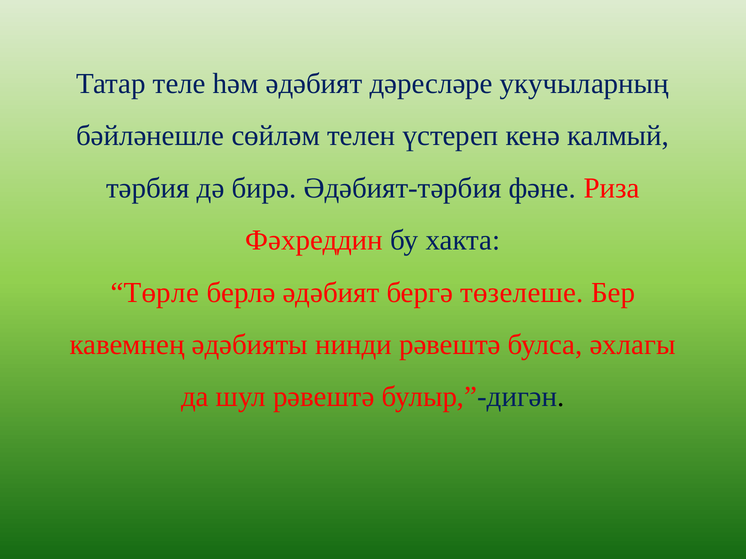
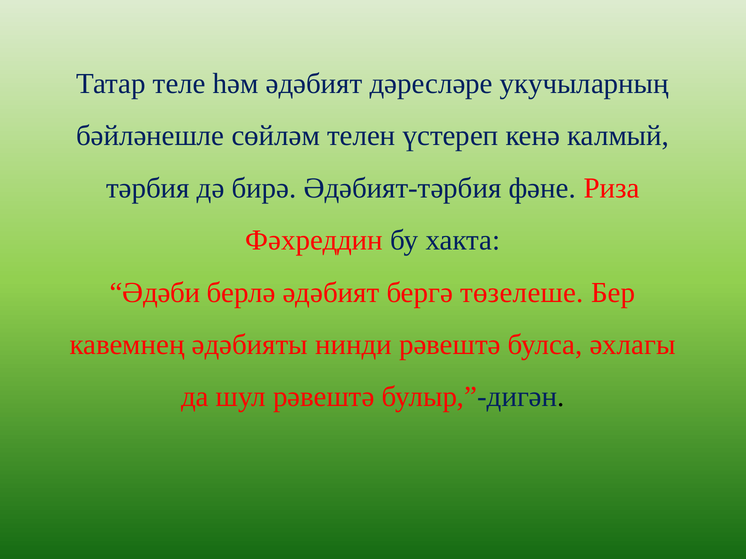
Төрле: Төрле -> Әдәби (155, 293)
